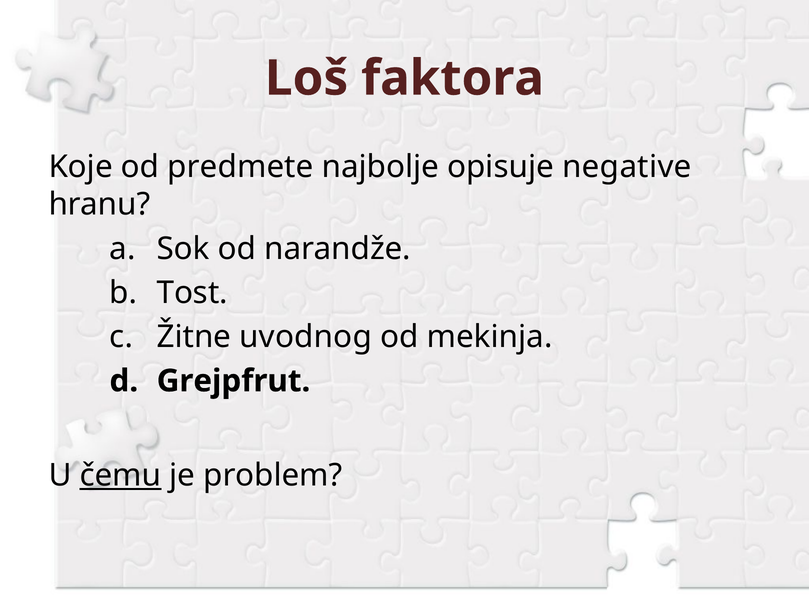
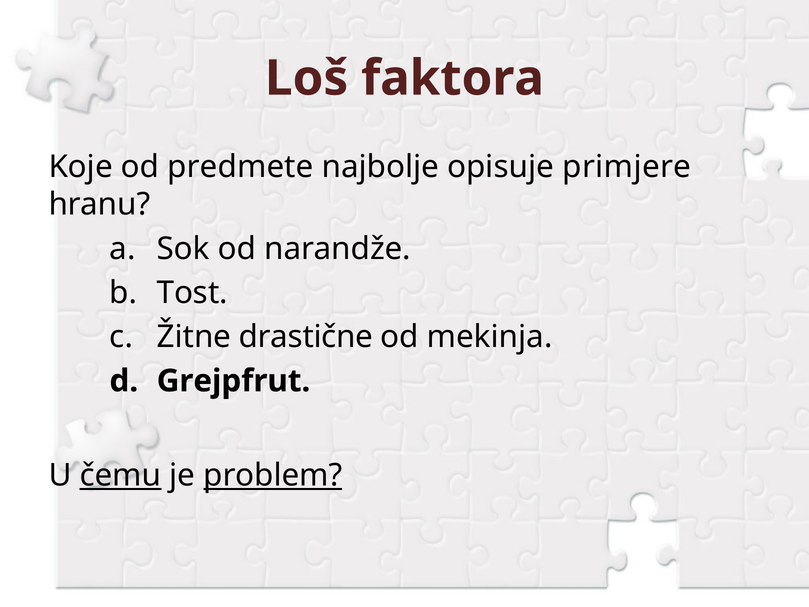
negative: negative -> primjere (627, 167)
uvodnog: uvodnog -> drastične (306, 337)
problem underline: none -> present (273, 475)
